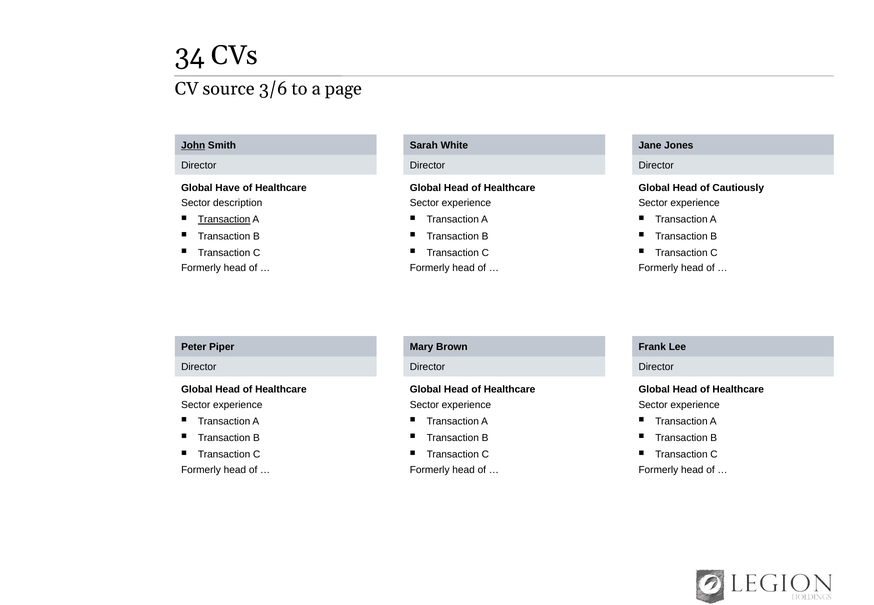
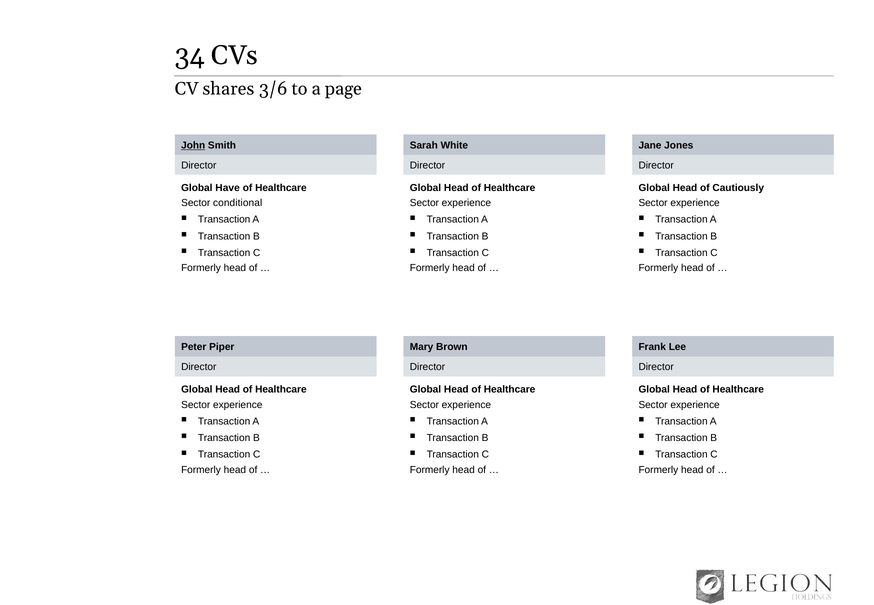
source: source -> shares (228, 89)
description: description -> conditional (238, 203)
Transaction underline: present -> none (224, 220)
